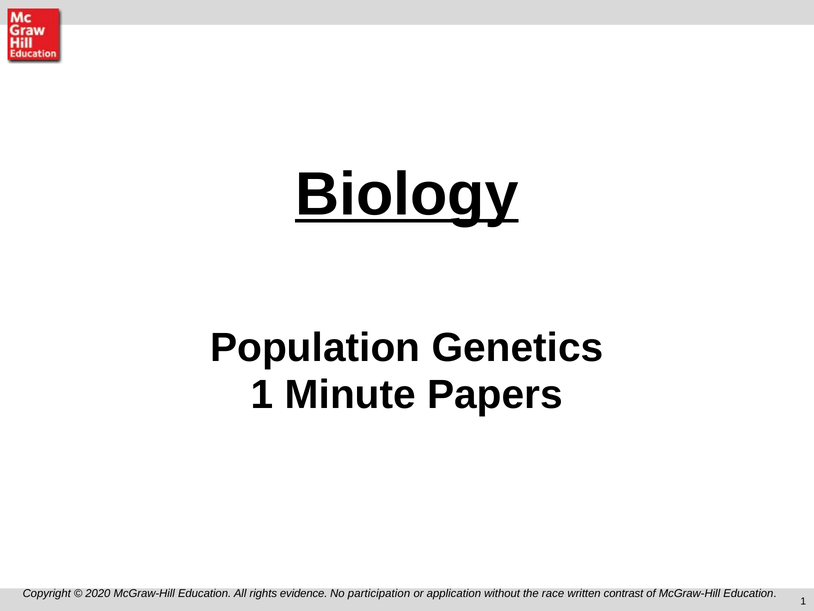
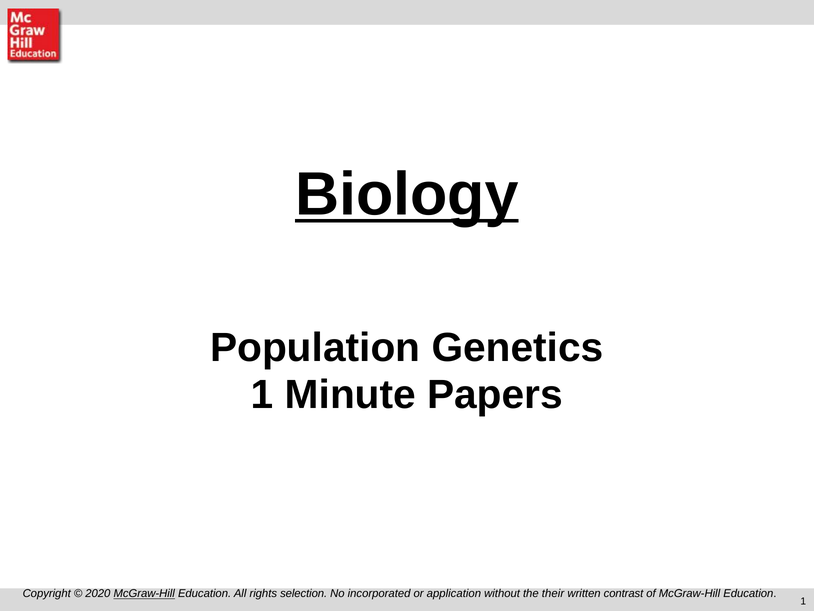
McGraw-Hill underline: none -> present (144, 593)
evidence: evidence -> selection (304, 593)
participation: participation -> incorporated (379, 593)
race: race -> their (553, 593)
